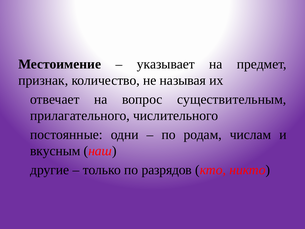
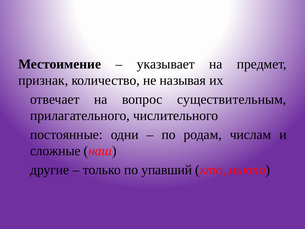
вкусным: вкусным -> сложные (55, 151)
разрядов: разрядов -> упавший (167, 170)
